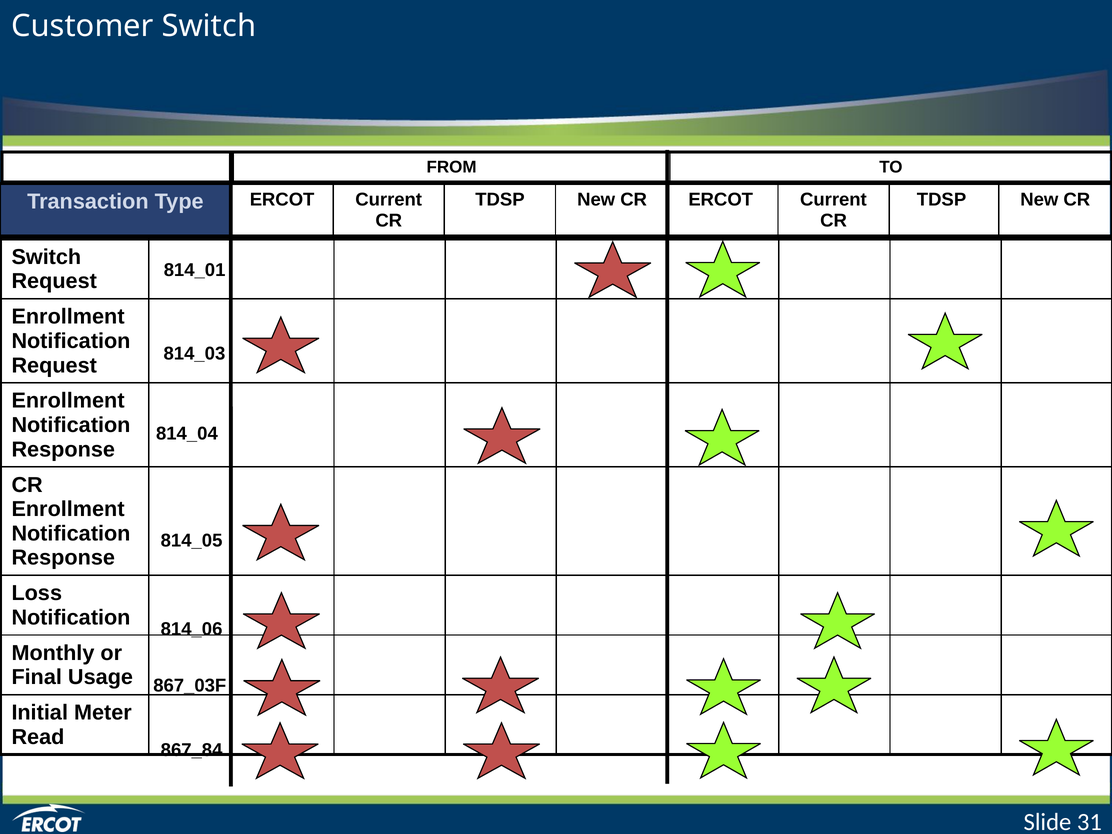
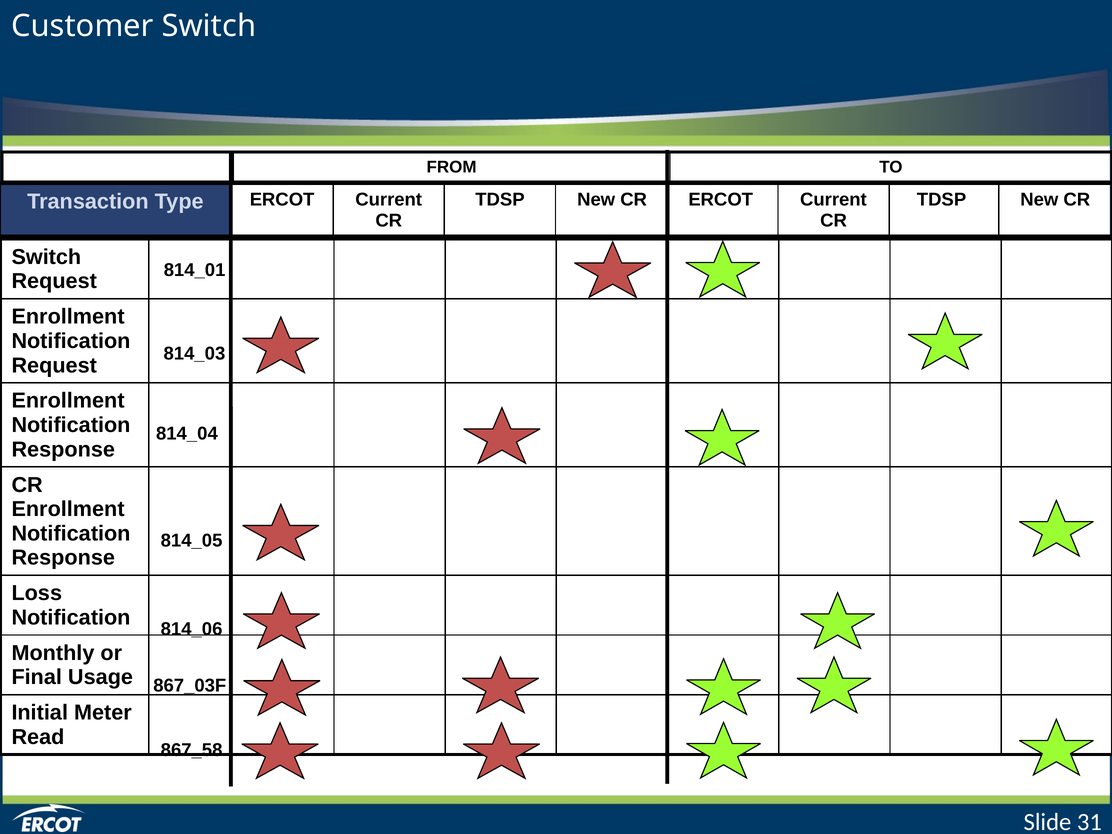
867_84: 867_84 -> 867_58 (192, 750)
